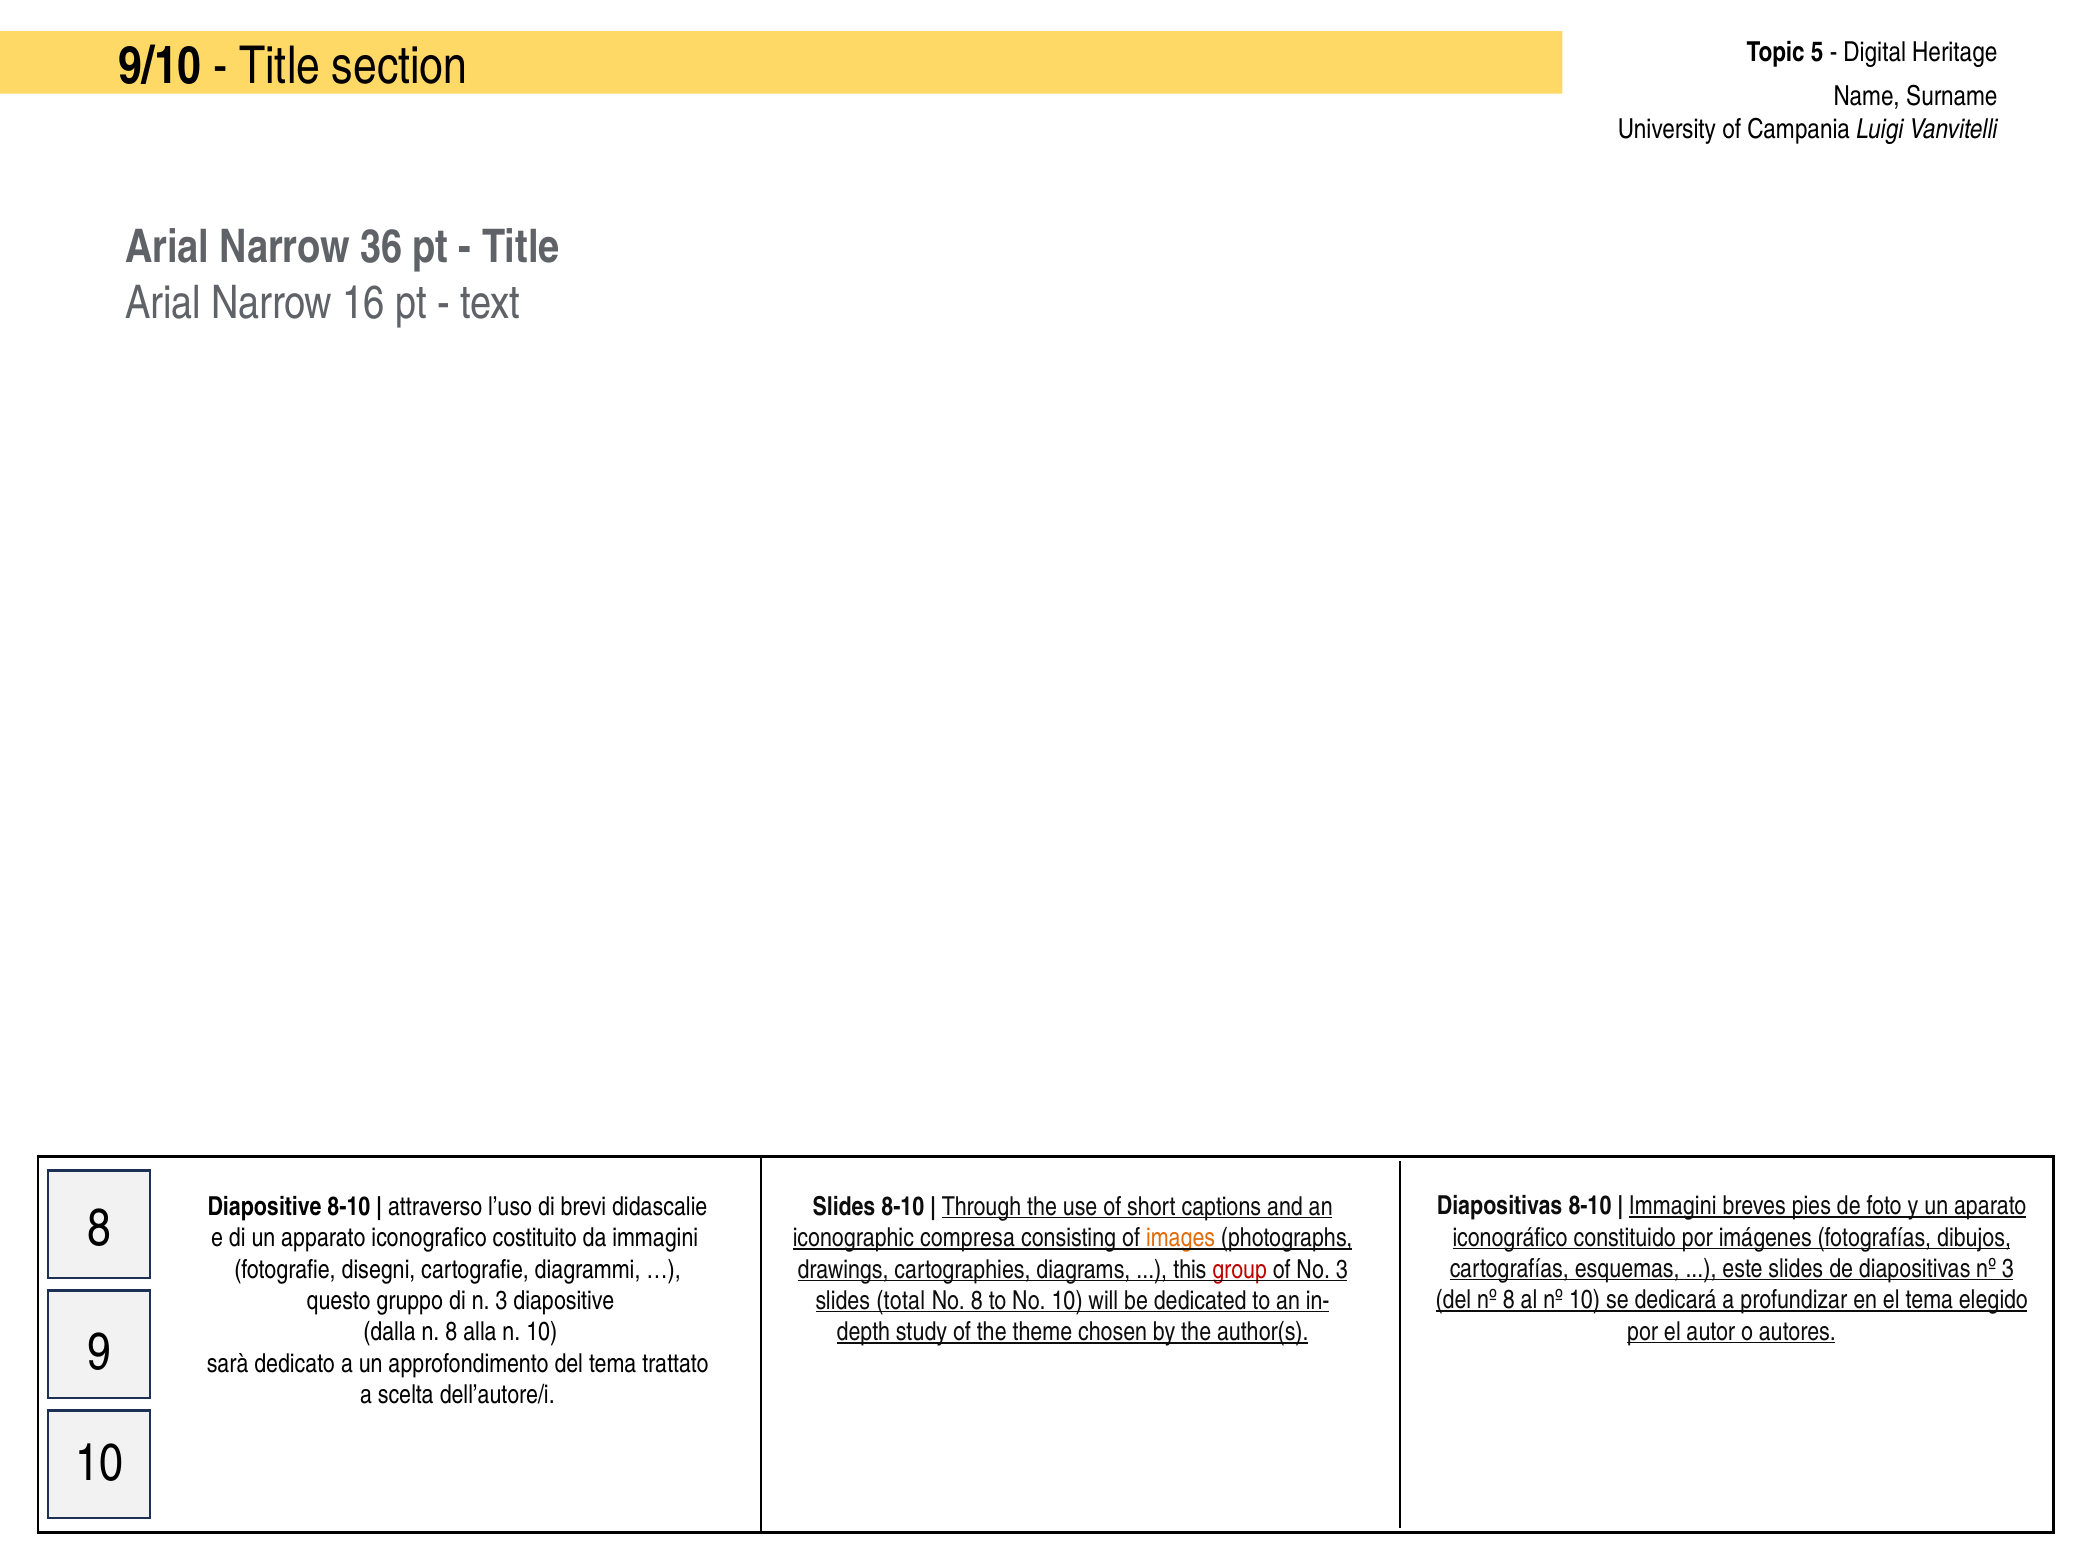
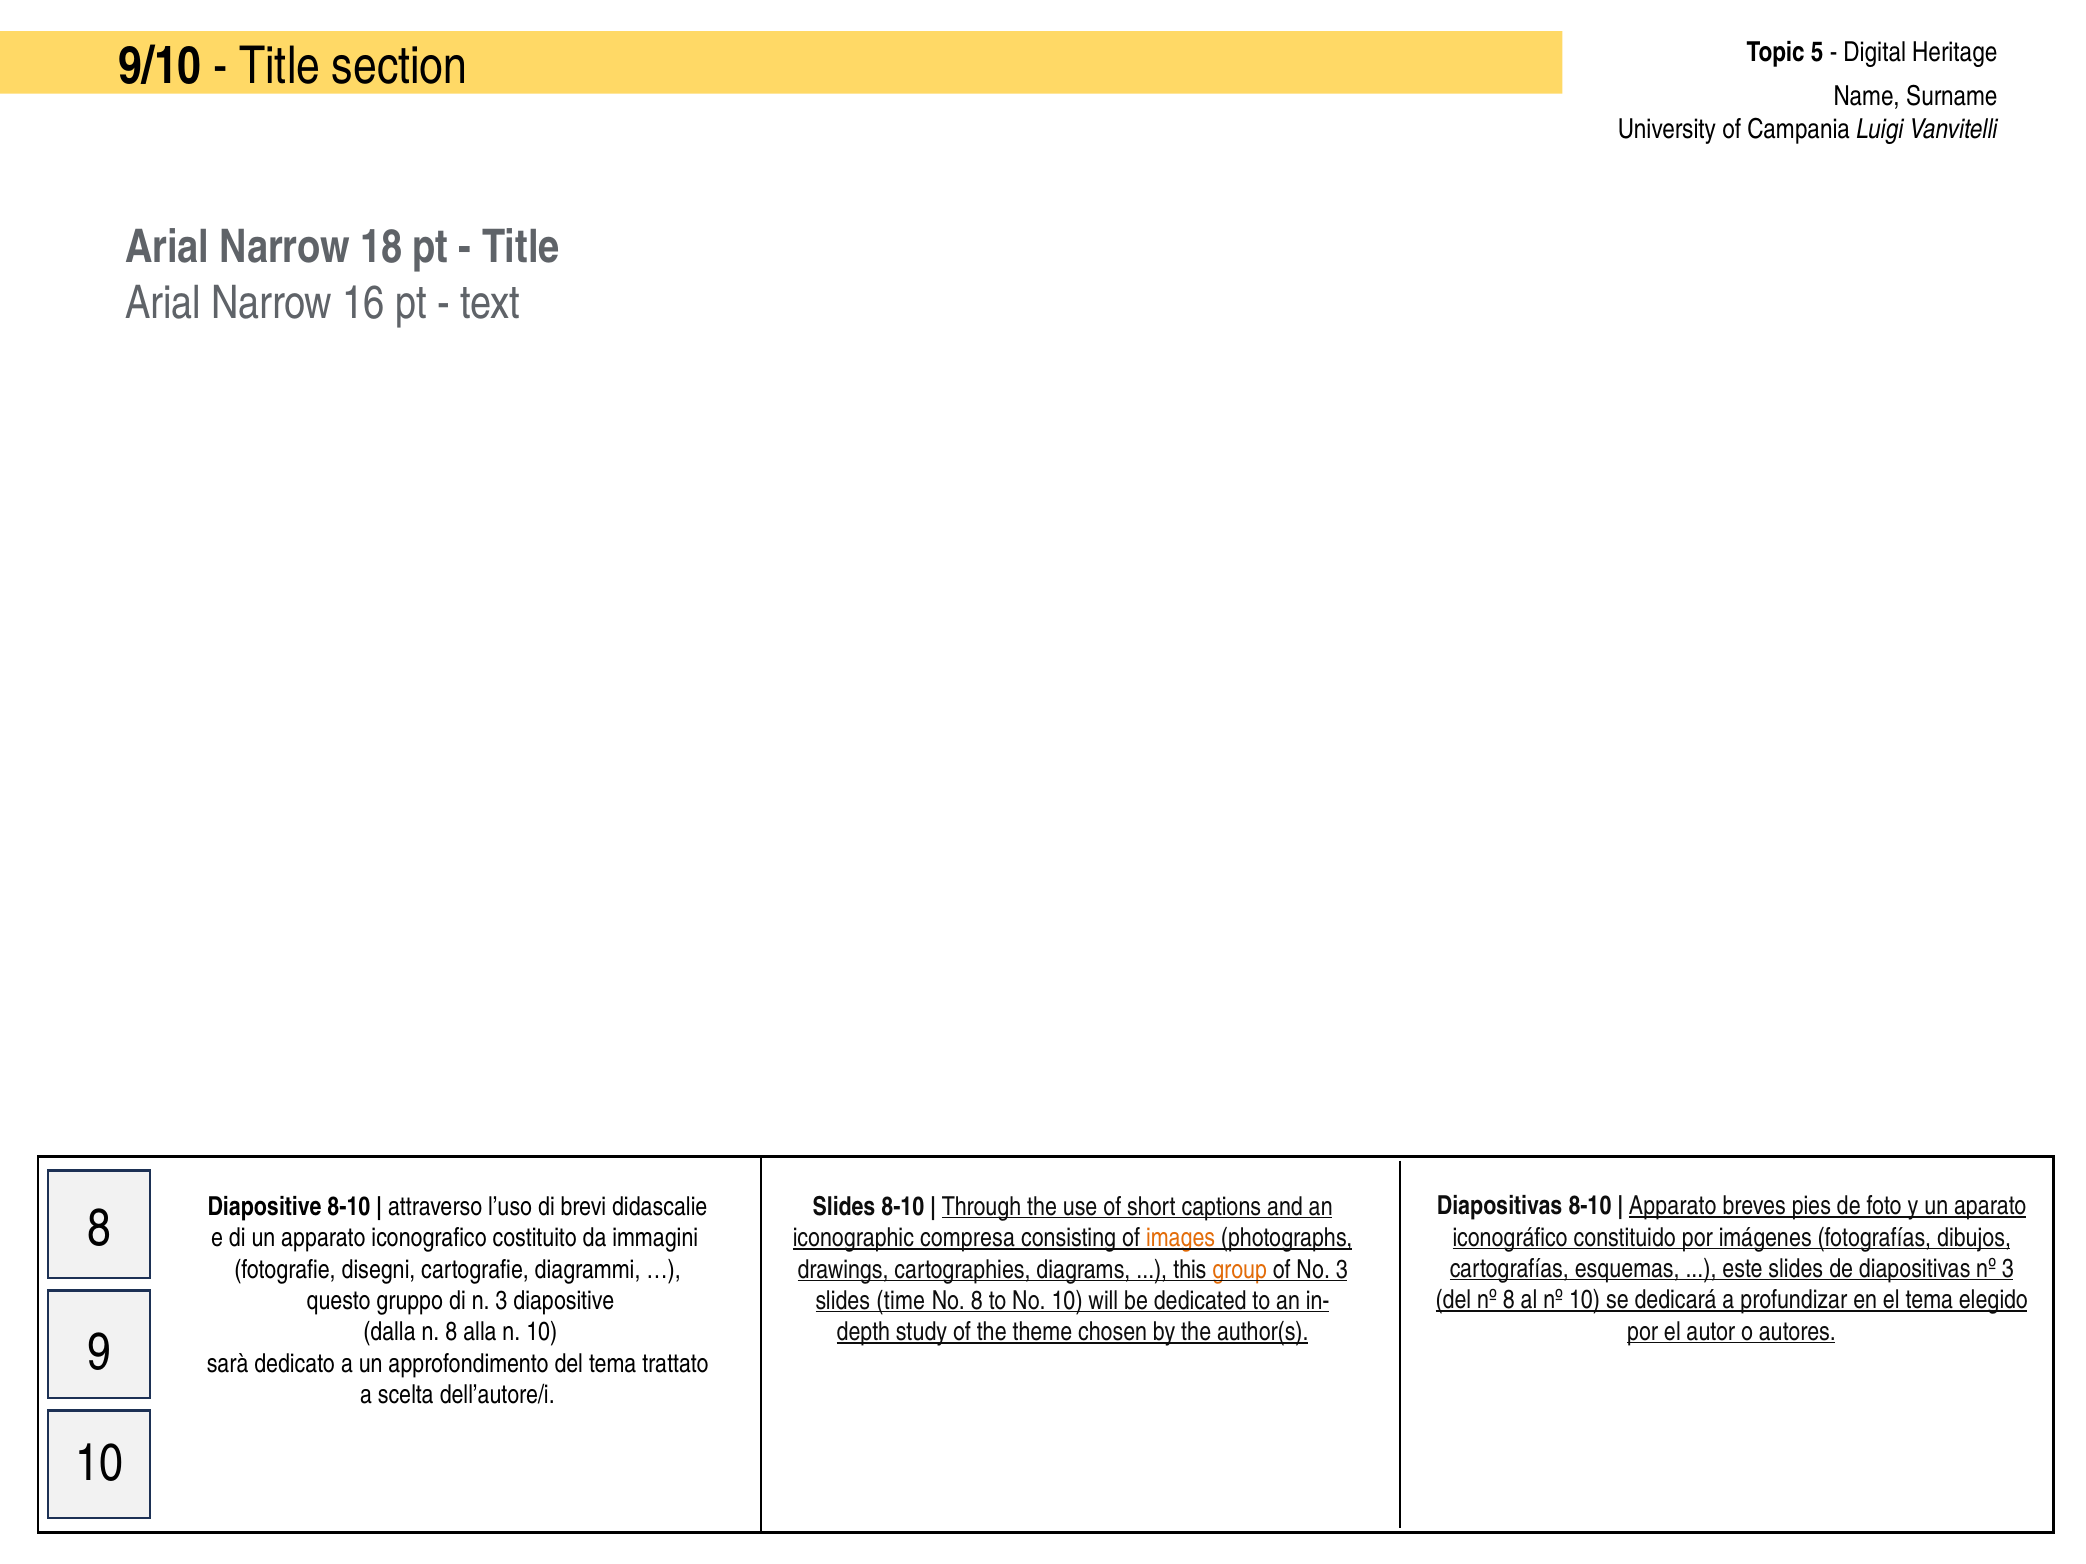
36: 36 -> 18 (381, 247)
Immagini: Immagini -> Apparato (1673, 1207)
group colour: red -> orange (1240, 1270)
total: total -> time (901, 1301)
